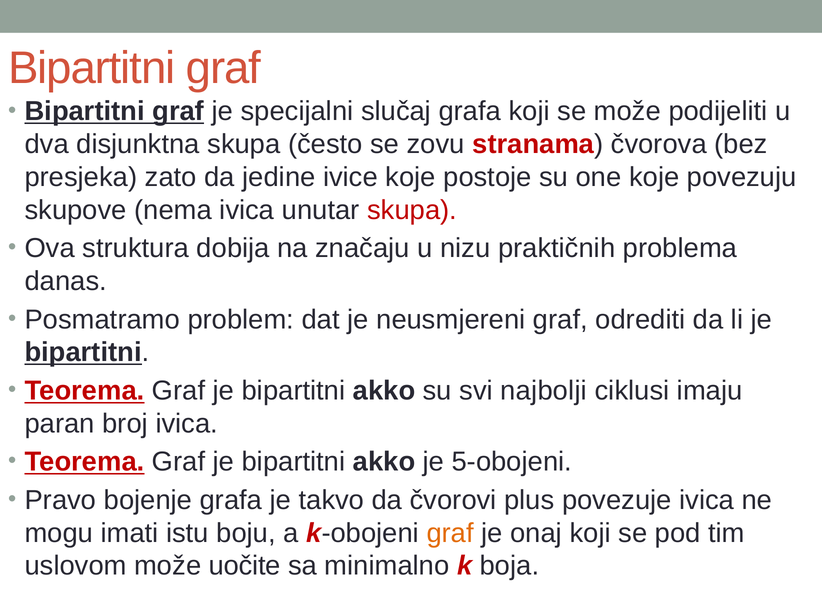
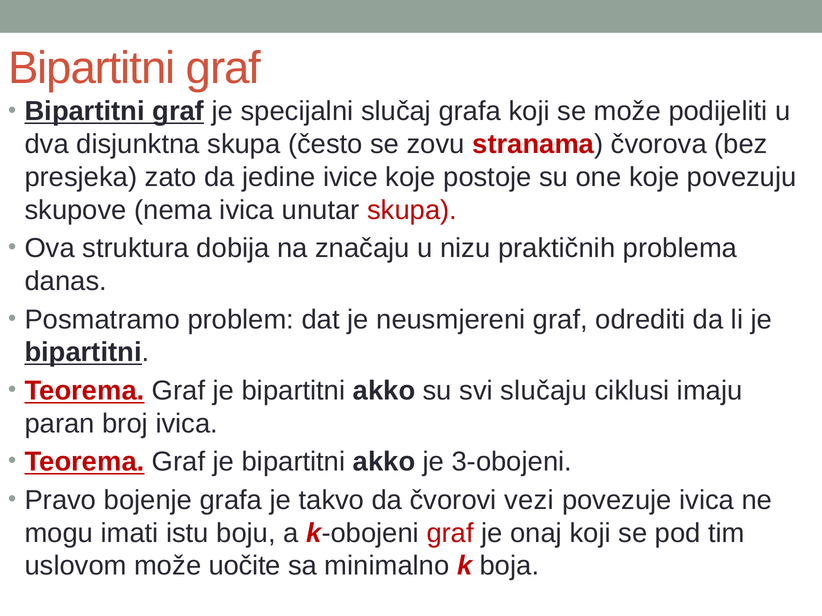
najbolji: najbolji -> slučaju (544, 391)
5-obojeni: 5-obojeni -> 3-obojeni (512, 462)
plus: plus -> vezi (529, 501)
graf colour: orange -> red (450, 533)
